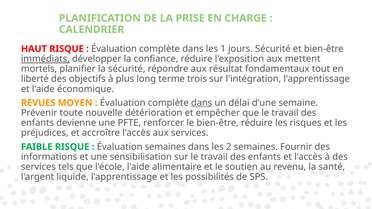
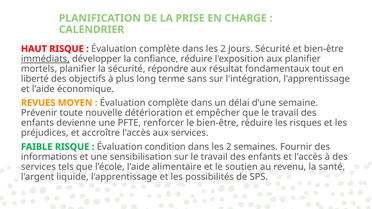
complète dans les 1: 1 -> 2 (223, 49)
aux mettent: mettent -> planifier (303, 59)
trois: trois -> sans (197, 79)
dans underline: present -> none (202, 103)
Évaluation semaines: semaines -> condition (165, 147)
